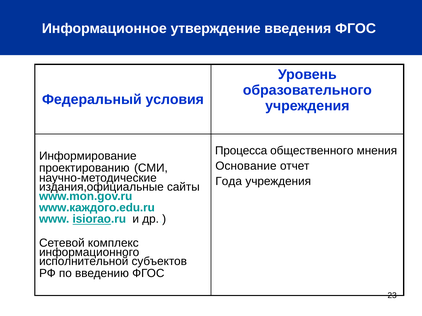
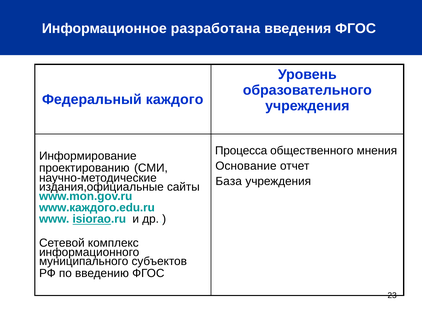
утверждение: утверждение -> разработана (215, 29)
условия: условия -> каждого (175, 100)
Года: Года -> База (229, 182)
исполнительной: исполнительной -> муниципального (84, 262)
